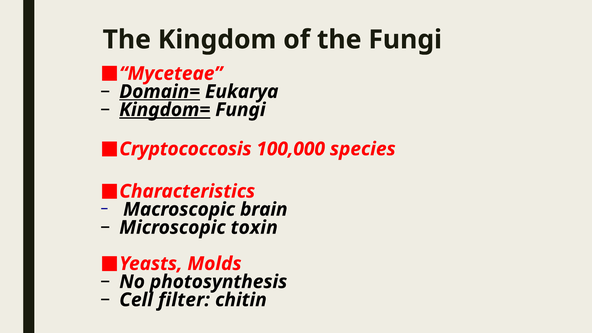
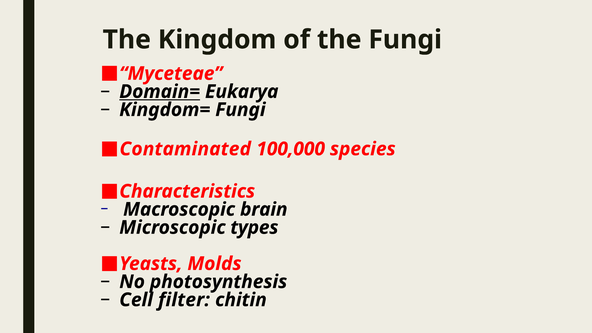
Kingdom= underline: present -> none (165, 110)
Cryptococcosis: Cryptococcosis -> Contaminated (185, 149)
toxin: toxin -> types (254, 228)
